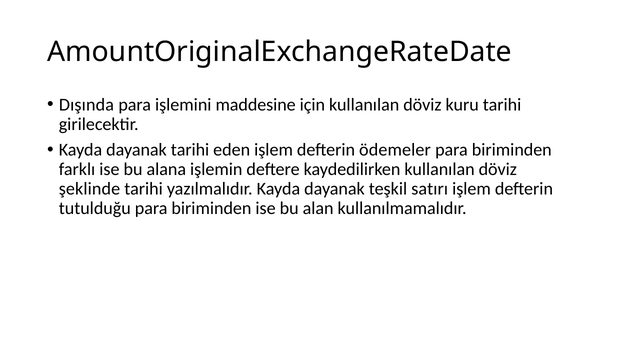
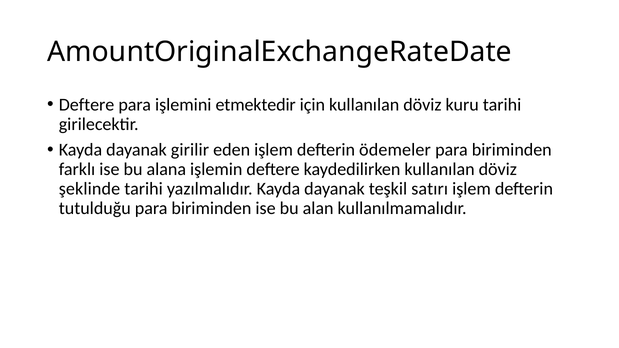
Dışında: Dışında -> Deftere (87, 105)
maddesine: maddesine -> etmektedir (256, 105)
dayanak tarihi: tarihi -> girilir (190, 150)
